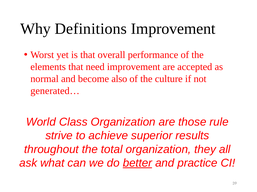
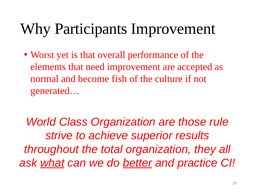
Definitions: Definitions -> Participants (91, 29)
also: also -> fish (119, 79)
what underline: none -> present (52, 164)
